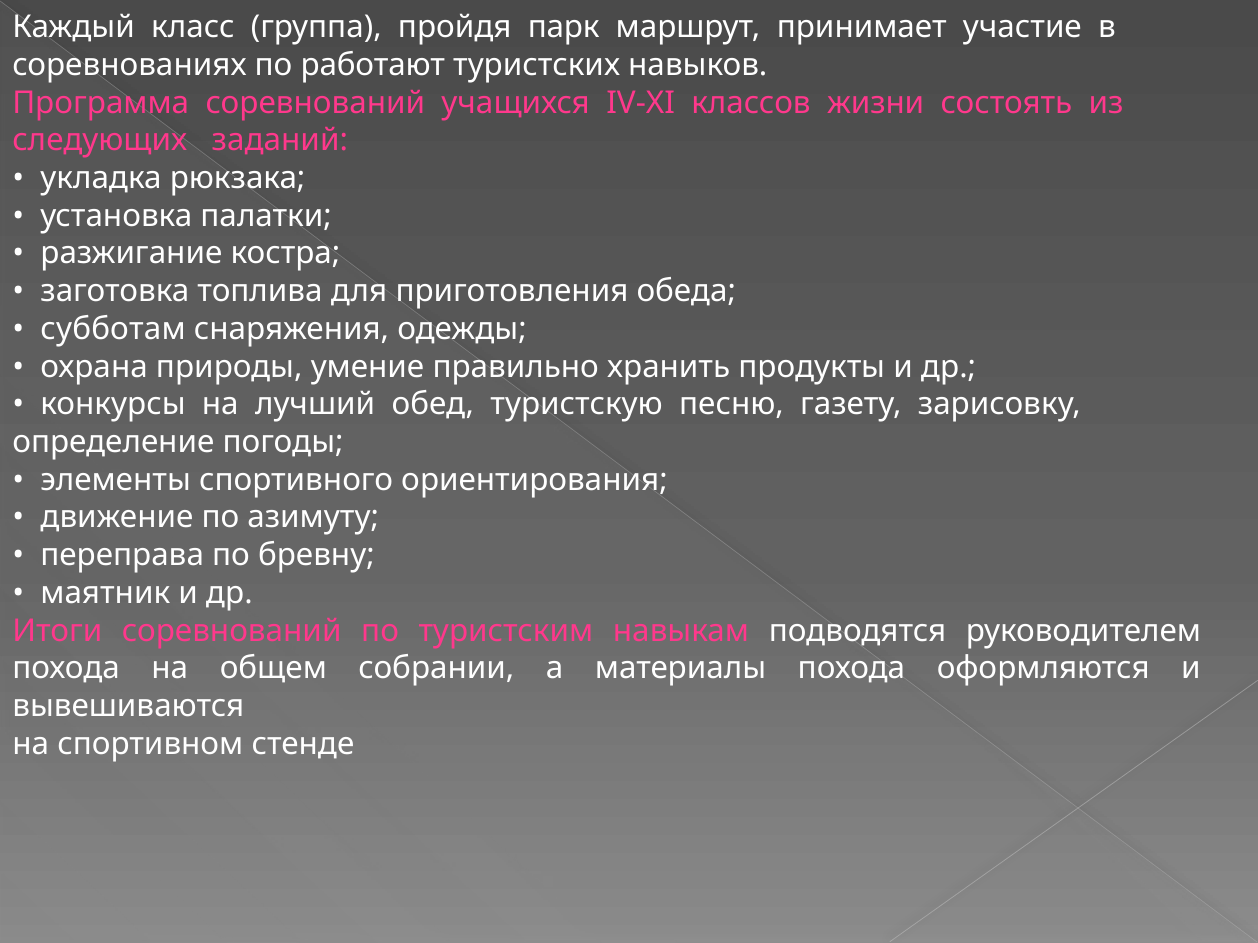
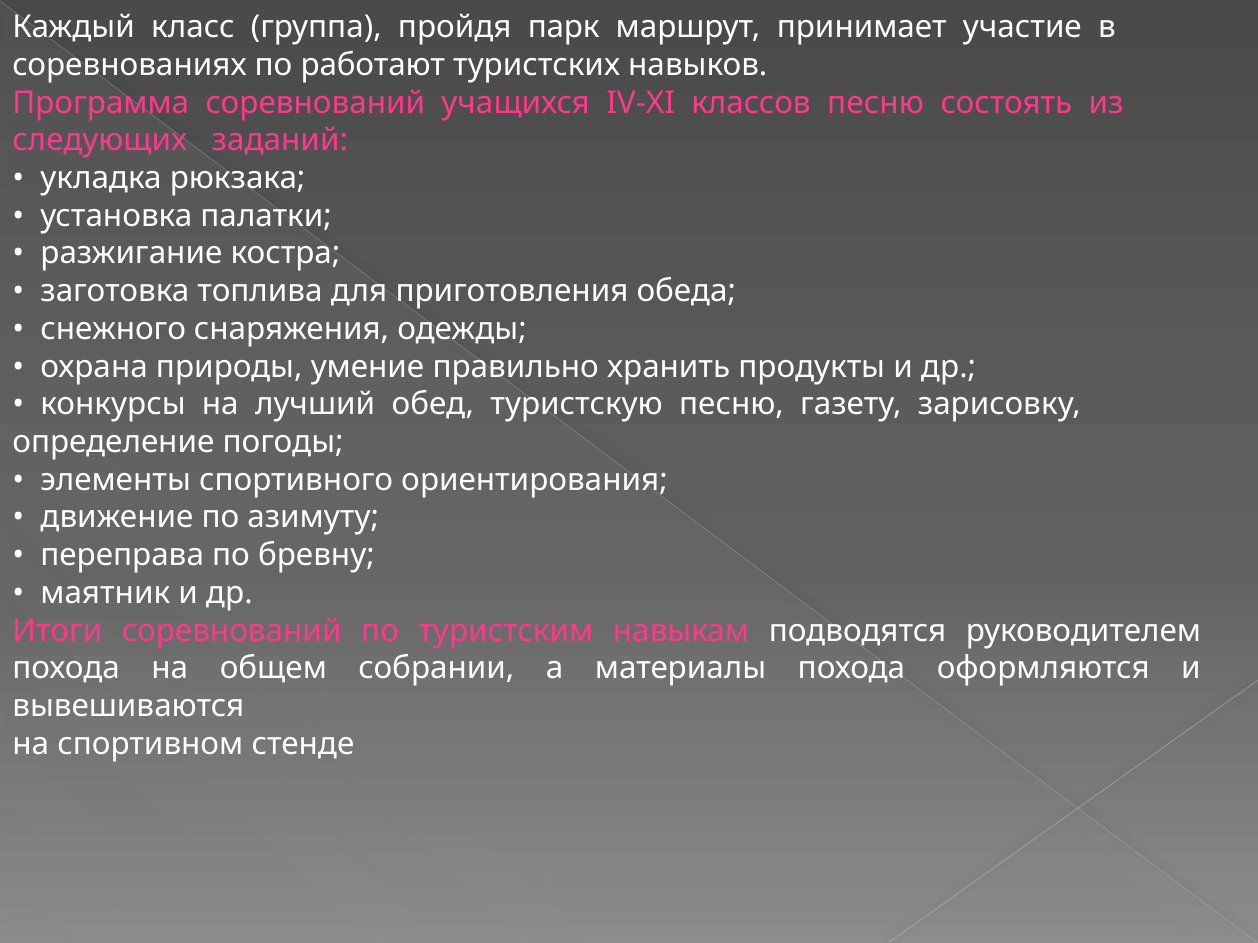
классов жизни: жизни -> песню (876, 103)
субботам: субботам -> снежного (113, 329)
